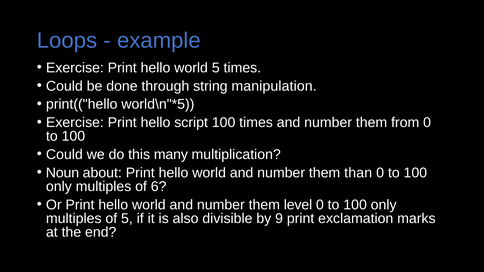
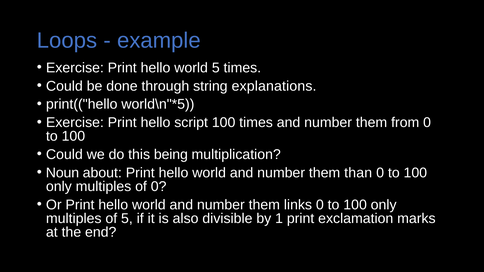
manipulation: manipulation -> explanations (274, 86)
many: many -> being (171, 155)
of 6: 6 -> 0 (159, 187)
level: level -> links (298, 205)
9: 9 -> 1 (279, 219)
